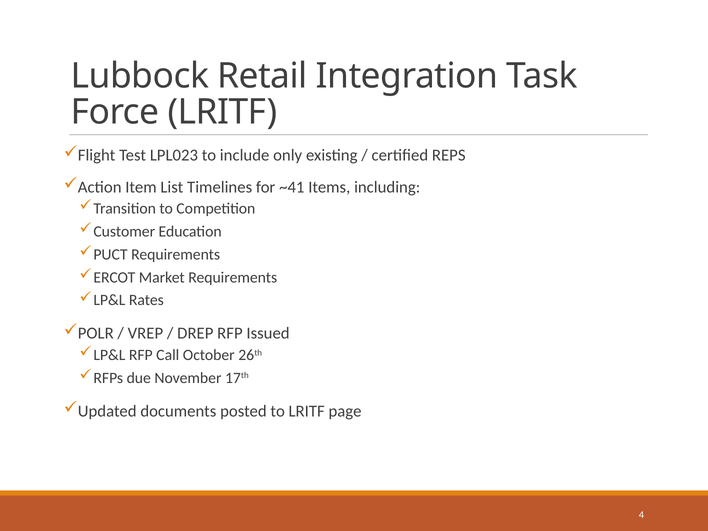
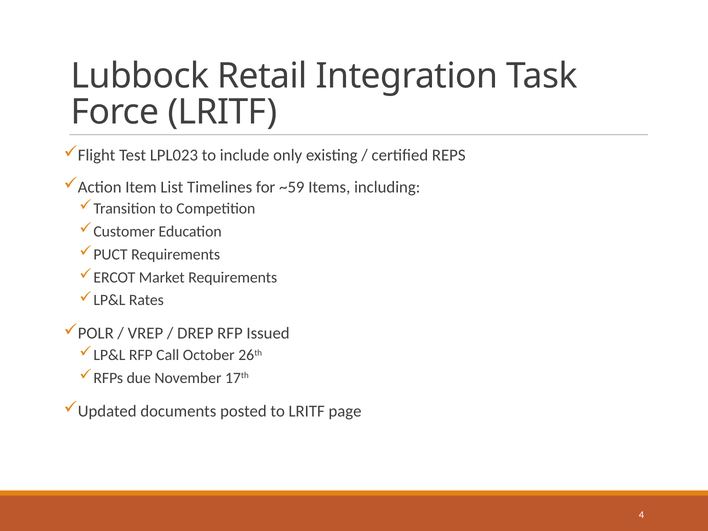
~41: ~41 -> ~59 (292, 187)
